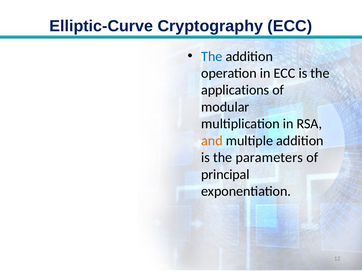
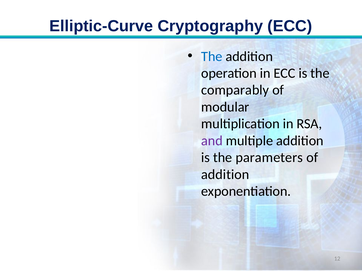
applications: applications -> comparably (235, 90)
and colour: orange -> purple (212, 141)
principal: principal -> addition (225, 175)
